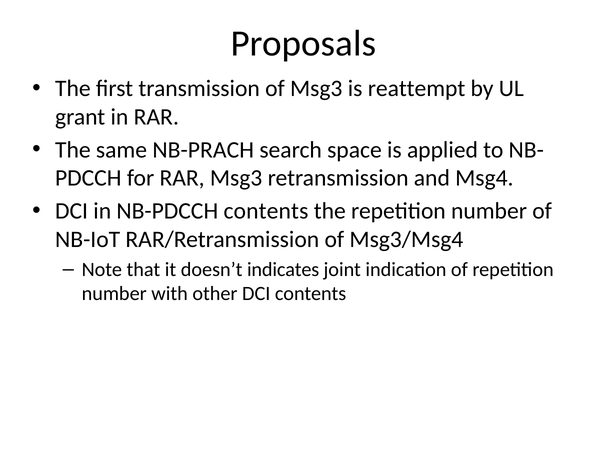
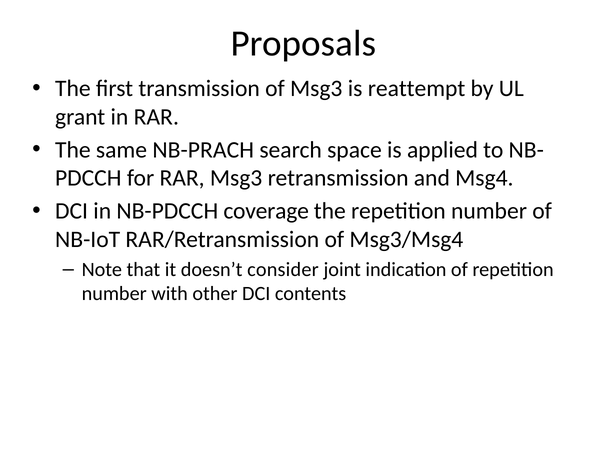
NB-PDCCH contents: contents -> coverage (266, 211)
indicates: indicates -> consider (283, 270)
